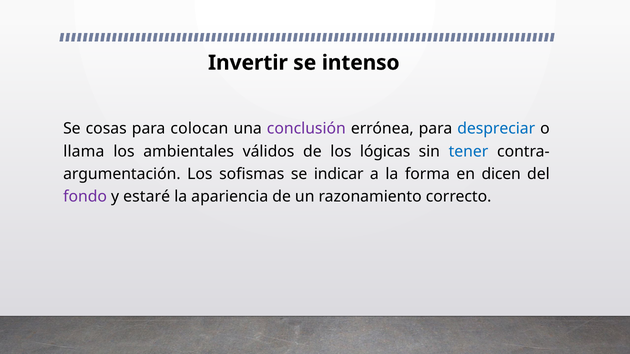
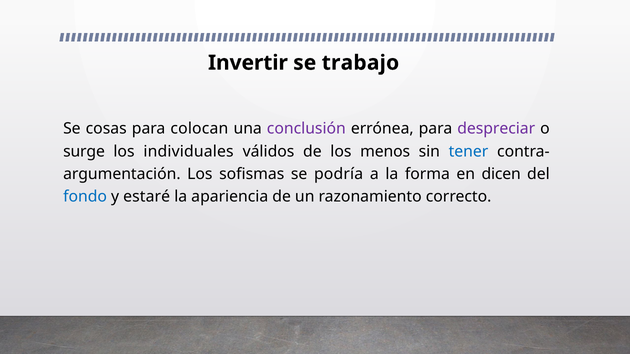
intenso: intenso -> trabajo (360, 63)
despreciar colour: blue -> purple (496, 129)
llama: llama -> surge (84, 152)
ambientales: ambientales -> individuales (189, 152)
lógicas: lógicas -> menos (385, 152)
indicar: indicar -> podría (339, 174)
fondo colour: purple -> blue (85, 197)
